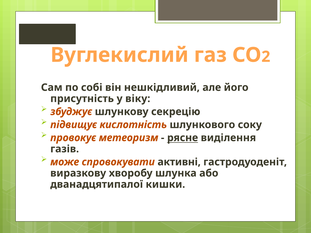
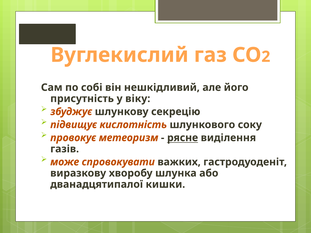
активні: активні -> важких (179, 162)
